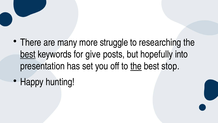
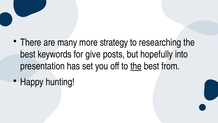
struggle: struggle -> strategy (114, 42)
best underline: present -> none (28, 54)
stop: stop -> from (171, 66)
